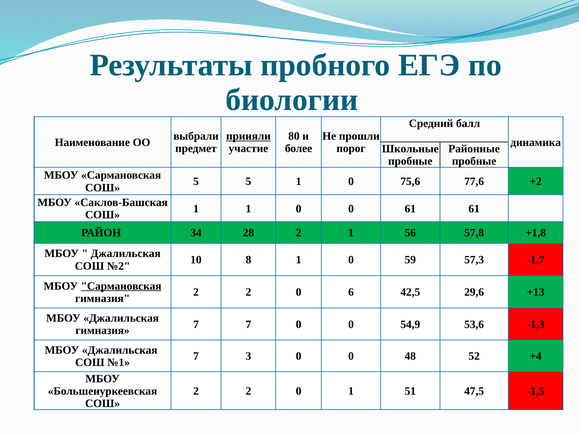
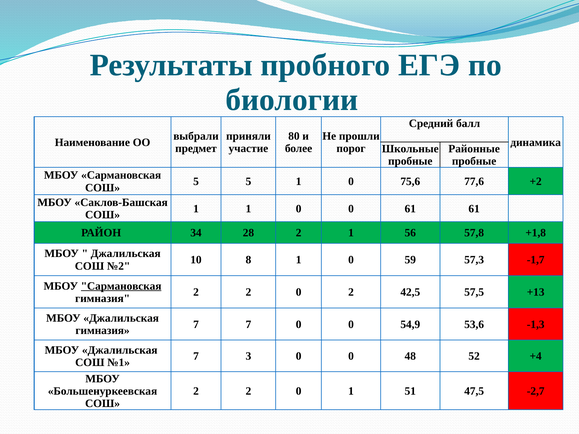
приняли underline: present -> none (248, 136)
0 6: 6 -> 2 (351, 292)
29,6: 29,6 -> 57,5 (474, 292)
-1,5: -1,5 -> -2,7 (536, 391)
